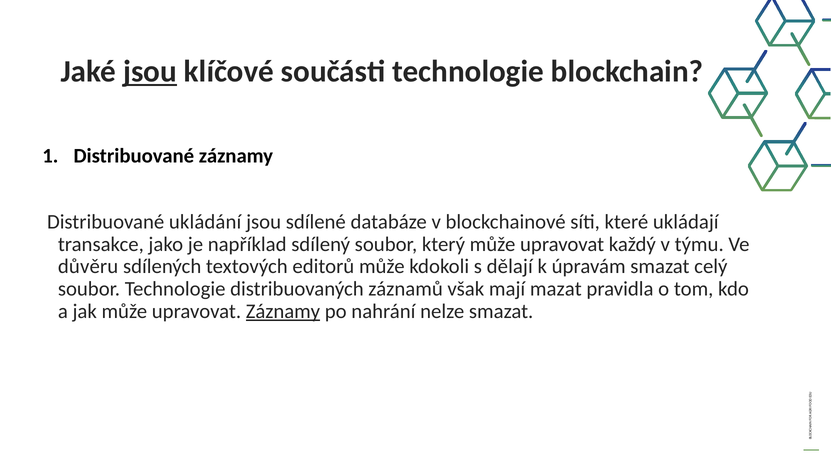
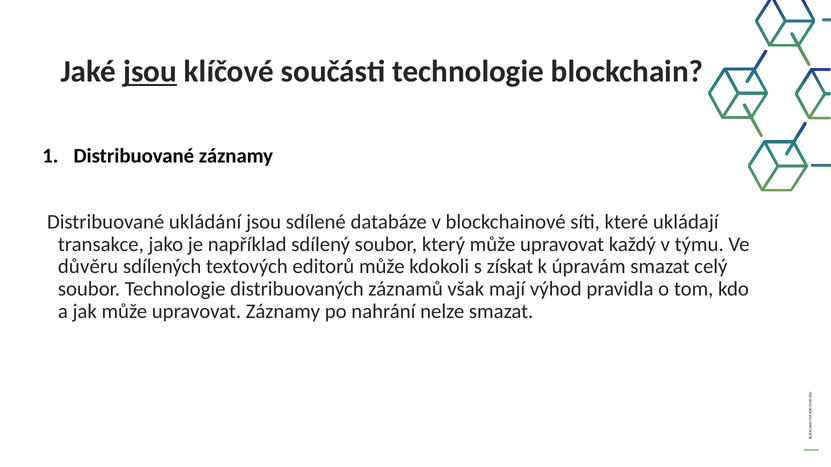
dělají: dělají -> získat (510, 267)
mazat: mazat -> výhod (556, 289)
Záznamy underline: present -> none (283, 312)
